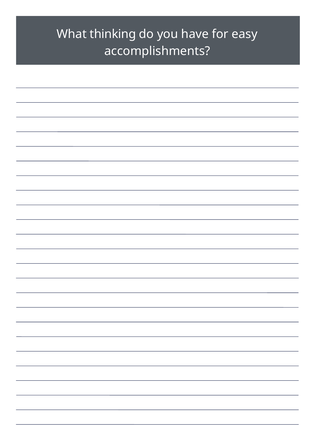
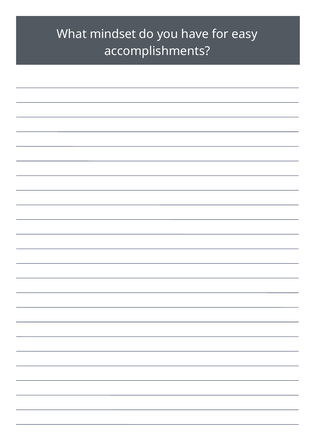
thinking: thinking -> mindset (113, 34)
